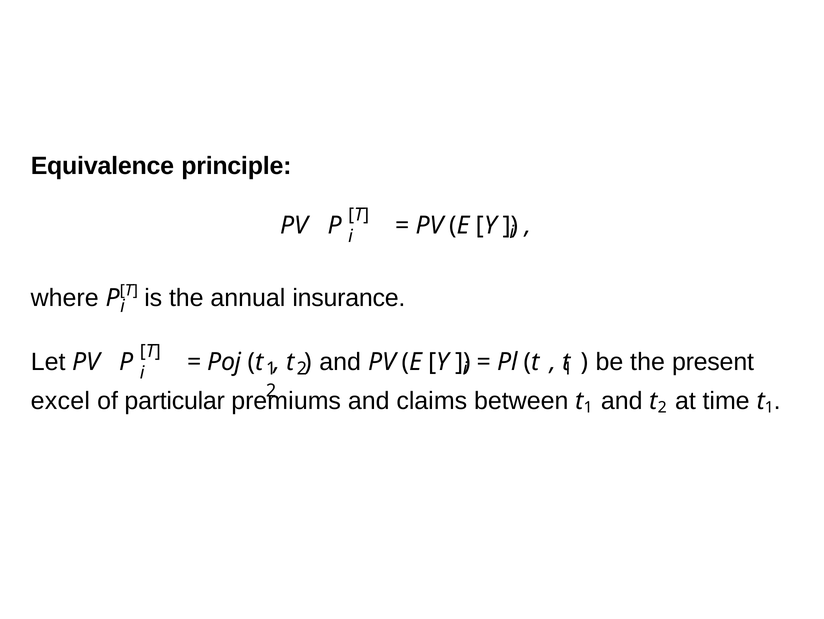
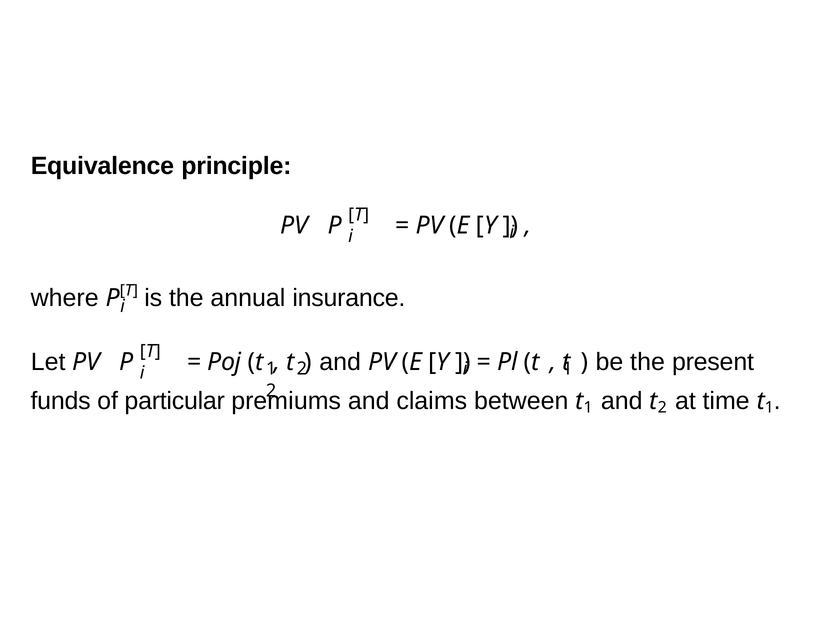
excel: excel -> funds (61, 401)
